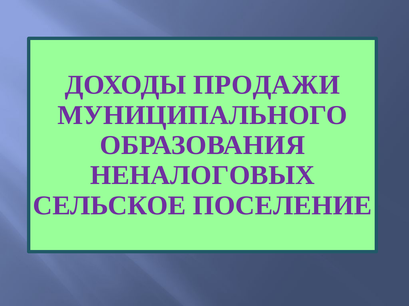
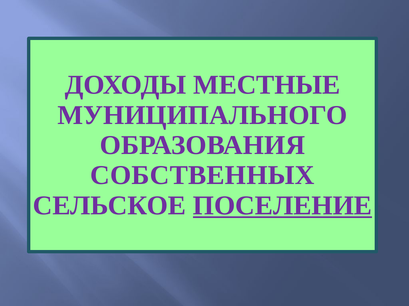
ПРОДАЖИ: ПРОДАЖИ -> МЕСТНЫЕ (267, 85)
НЕНАЛОГОВЫХ: НЕНАЛОГОВЫХ -> СОБСТВЕННЫХ (202, 176)
ПОСЕЛЕНИЕ underline: none -> present (282, 206)
